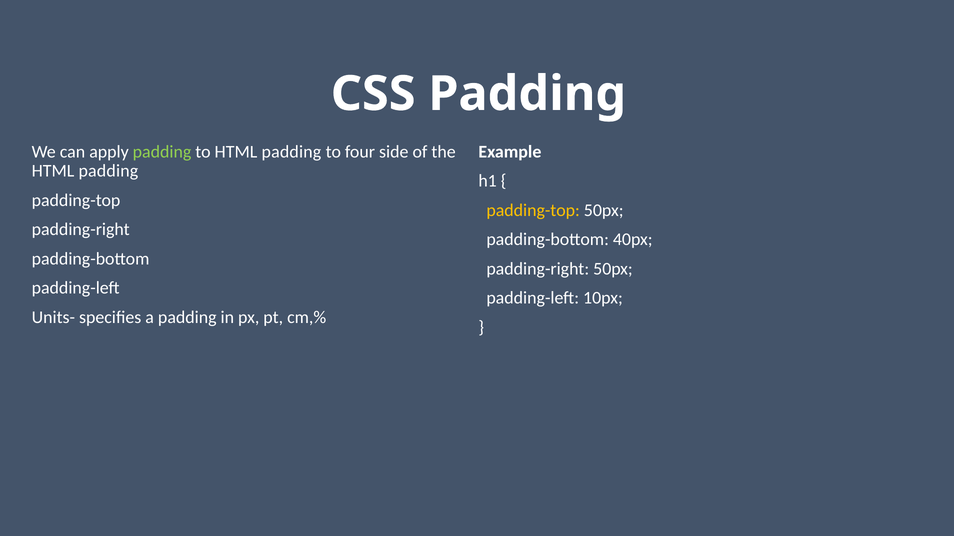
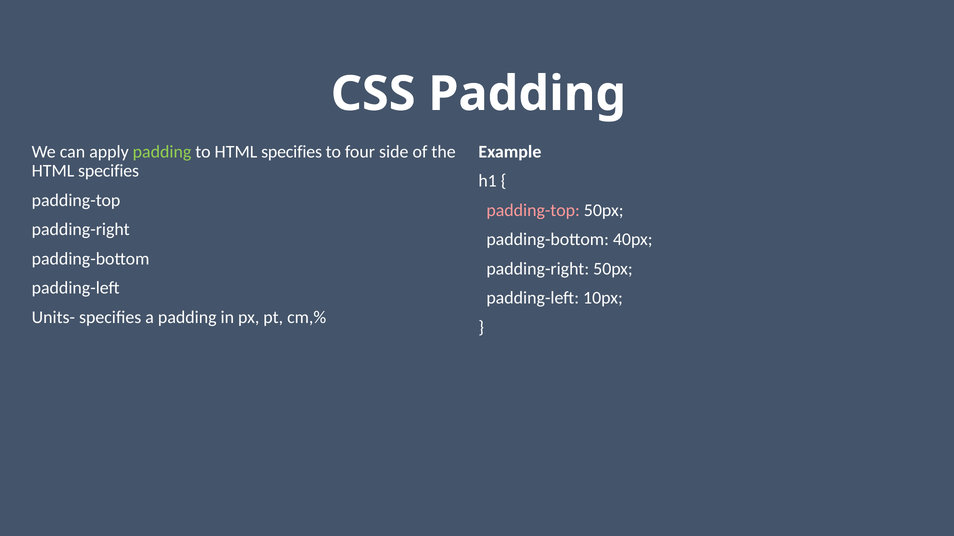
to HTML padding: padding -> specifies (292, 152)
padding: padding -> specifies (109, 171)
padding-top colour: yellow -> pink (533, 210)
